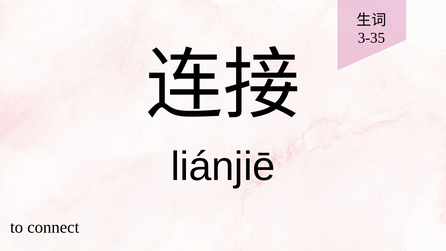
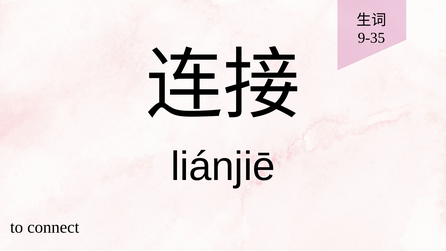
3-35: 3-35 -> 9-35 (371, 38)
